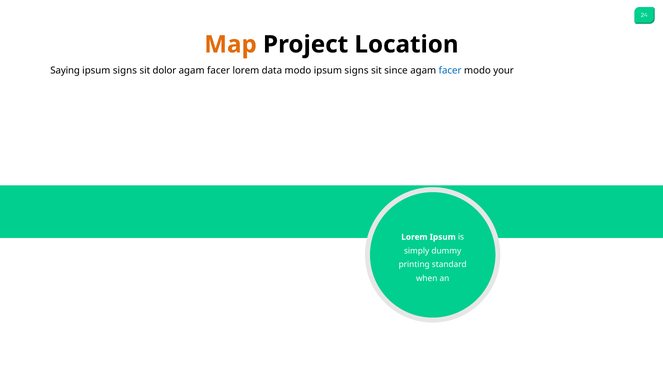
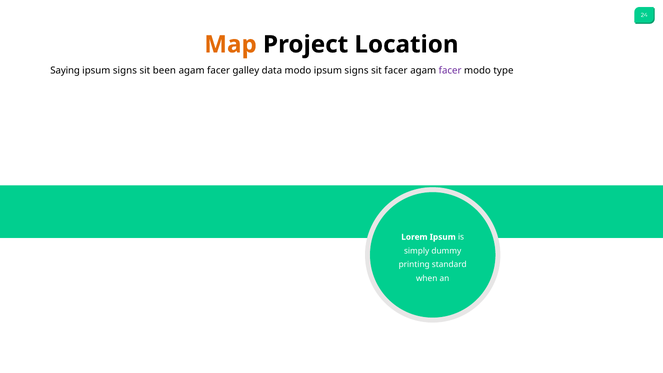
dolor: dolor -> been (164, 71)
facer lorem: lorem -> galley (246, 71)
sit since: since -> facer (396, 71)
facer colour: blue -> purple (450, 71)
your: your -> type (503, 71)
